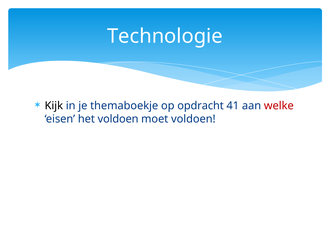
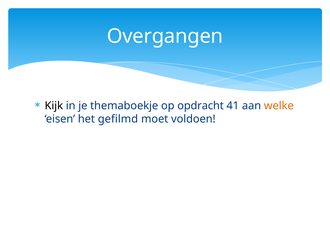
Technologie: Technologie -> Overgangen (165, 36)
welke colour: red -> orange (279, 106)
het voldoen: voldoen -> gefilmd (118, 119)
